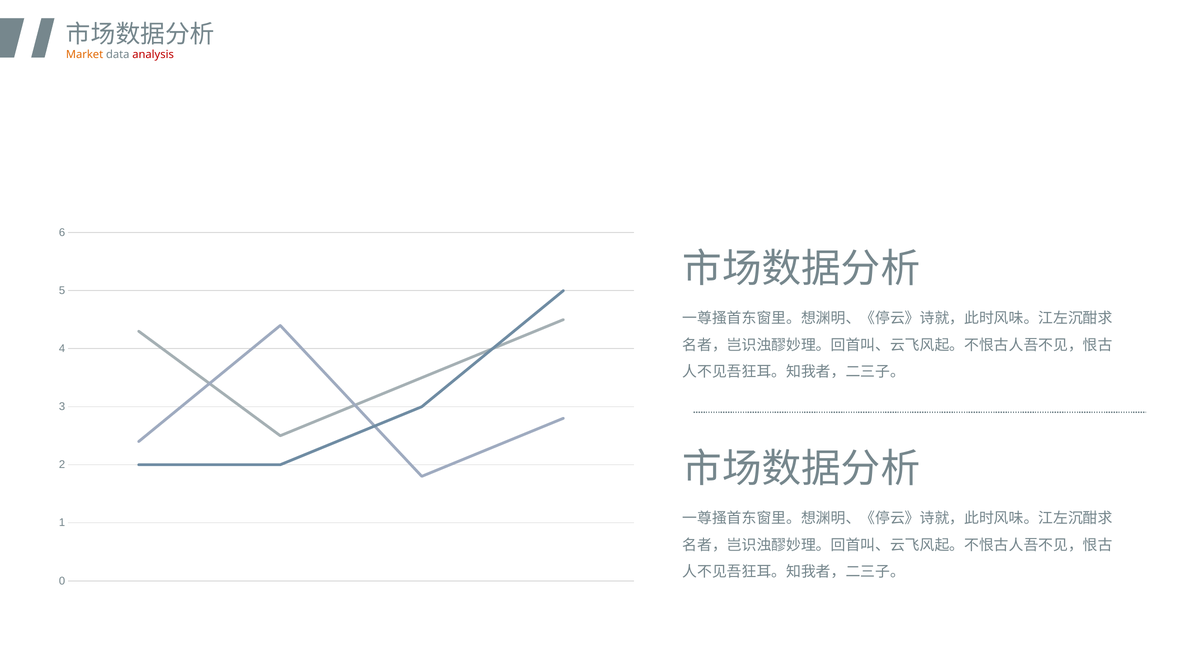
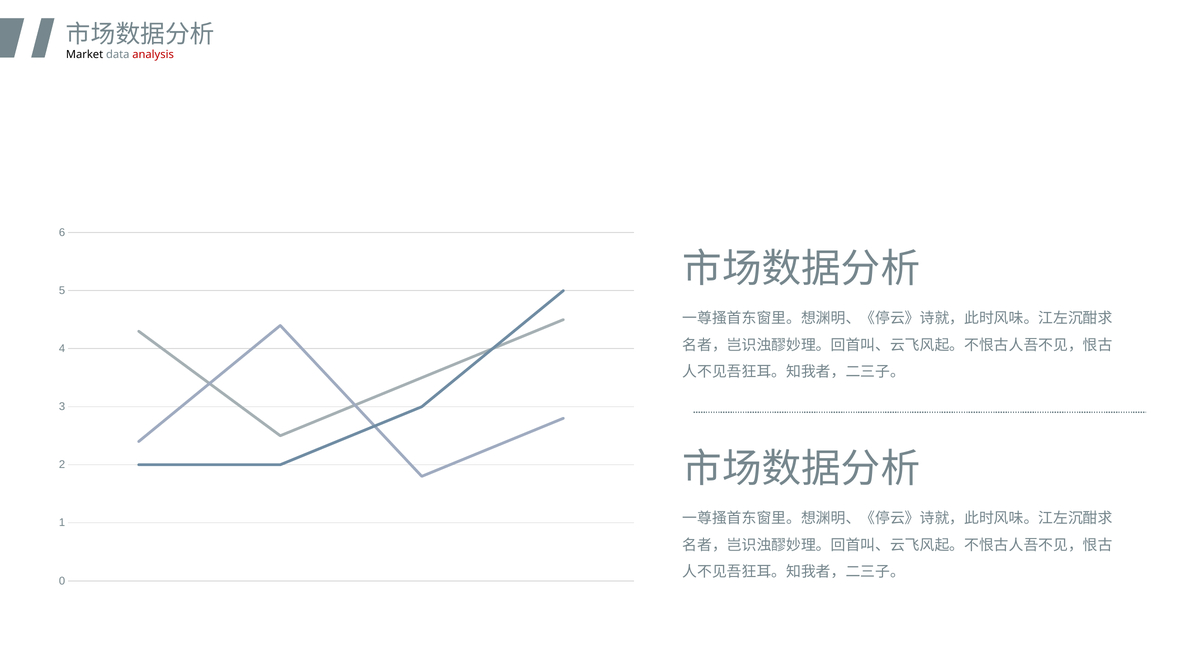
Market colour: orange -> black (85, 55)
